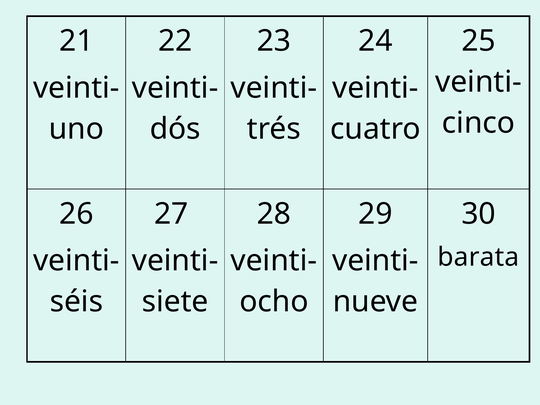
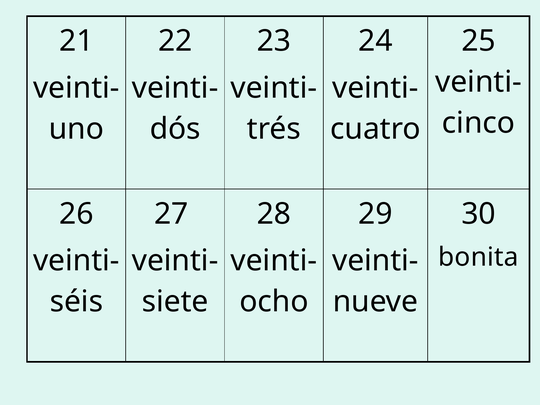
barata: barata -> bonita (478, 257)
